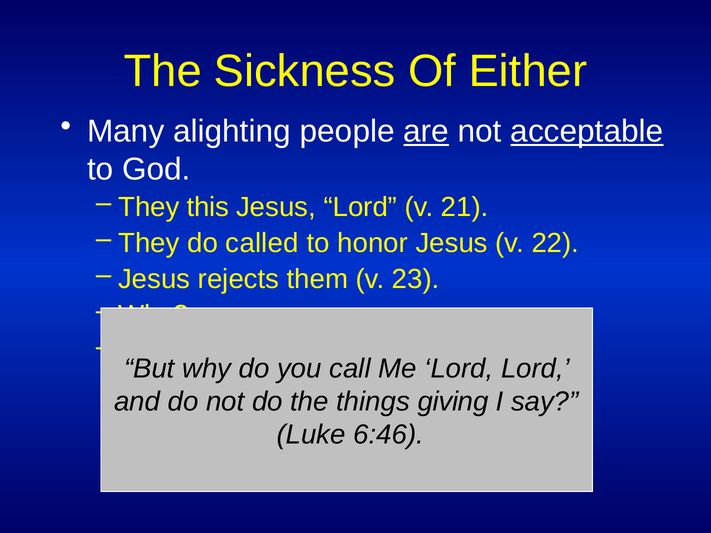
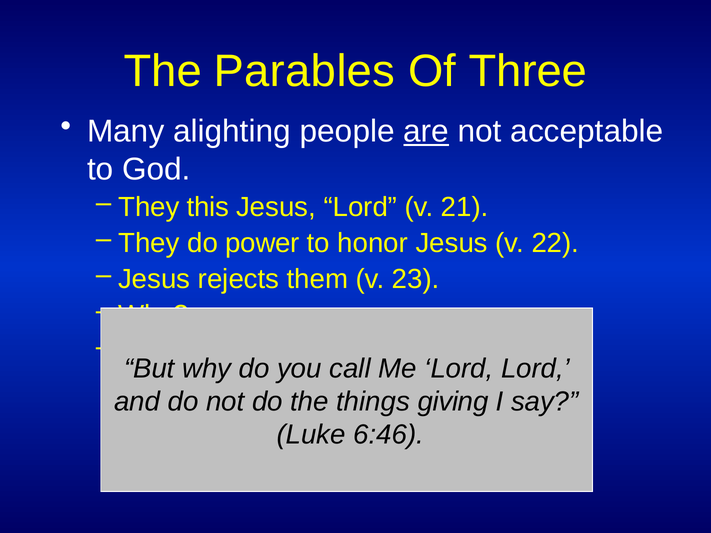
Sickness: Sickness -> Parables (305, 71)
Either: Either -> Three (528, 71)
acceptable underline: present -> none (587, 131)
called: called -> power (262, 243)
